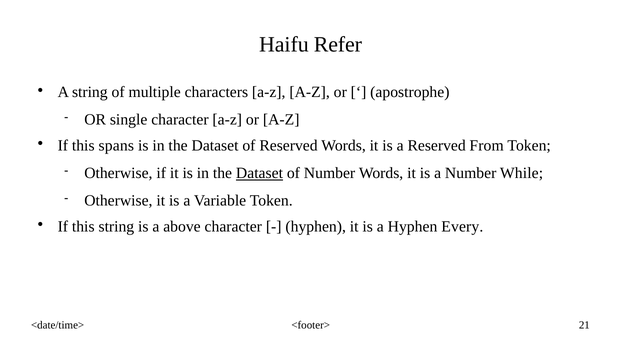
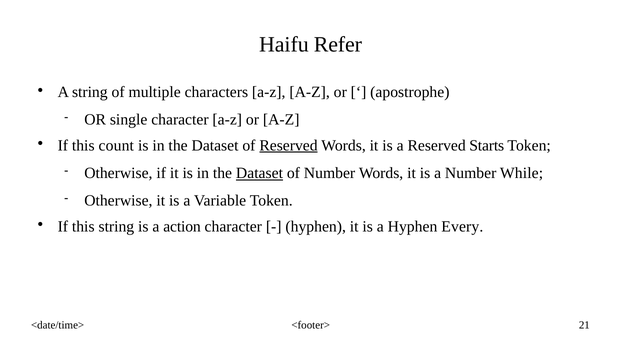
spans: spans -> count (116, 146)
Reserved underline: none -> present (289, 146)
From: From -> Starts (487, 146)
above: above -> action (182, 227)
